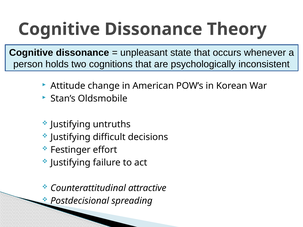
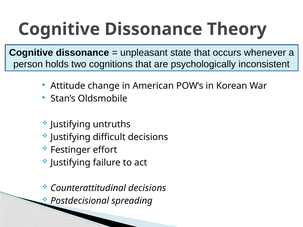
Counterattitudinal attractive: attractive -> decisions (147, 188)
